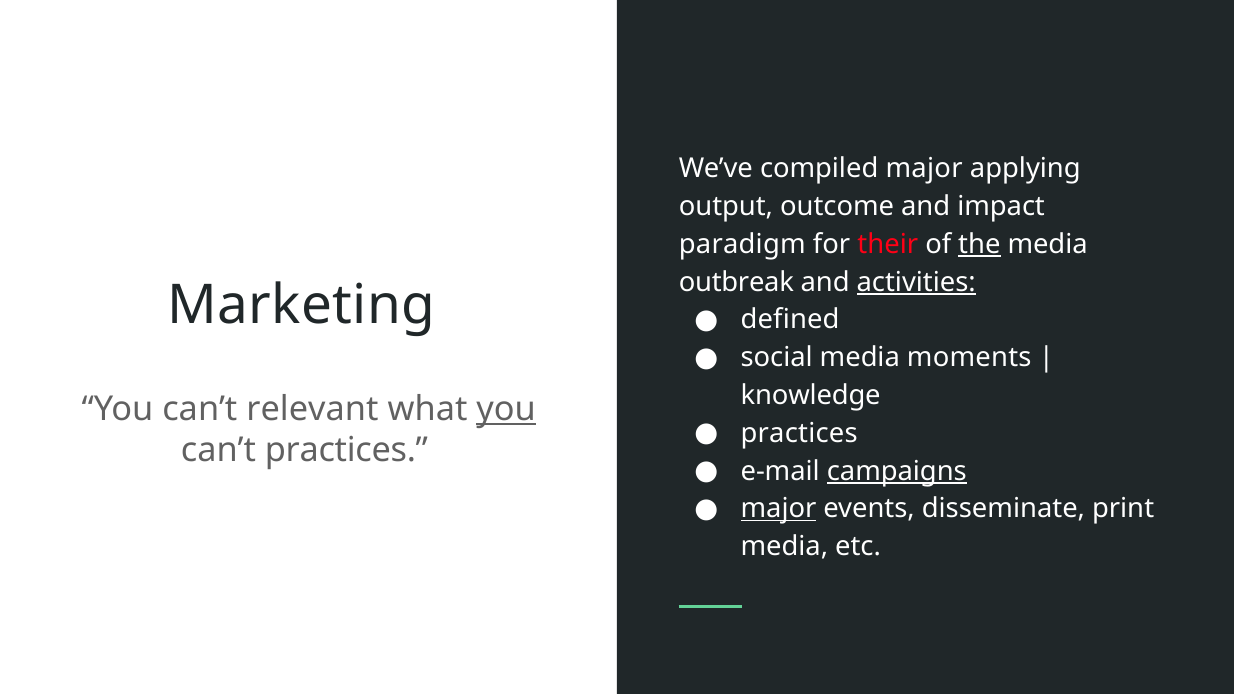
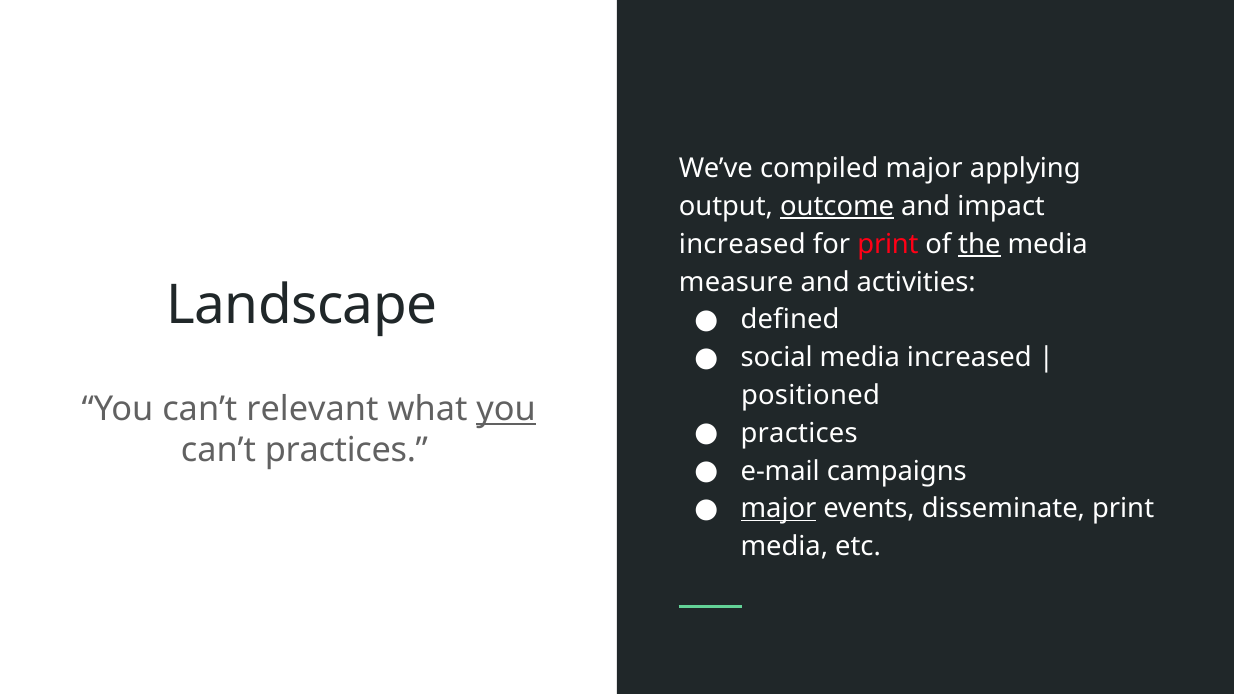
outcome underline: none -> present (837, 207)
paradigm: paradigm -> increased (742, 244)
for their: their -> print (888, 244)
outbreak: outbreak -> measure (736, 282)
activities underline: present -> none (916, 282)
Marketing: Marketing -> Landscape (302, 306)
media moments: moments -> increased (969, 358)
knowledge: knowledge -> positioned (810, 396)
campaigns underline: present -> none (897, 471)
